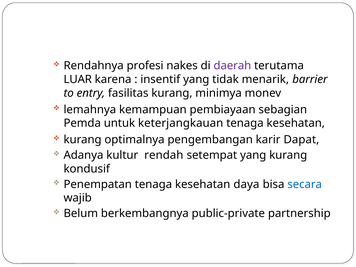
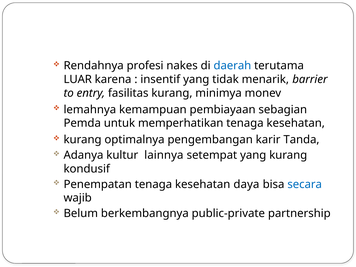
daerah colour: purple -> blue (232, 66)
keterjangkauan: keterjangkauan -> memperhatikan (181, 123)
Dapat: Dapat -> Tanda (301, 140)
rendah: rendah -> lainnya (164, 155)
